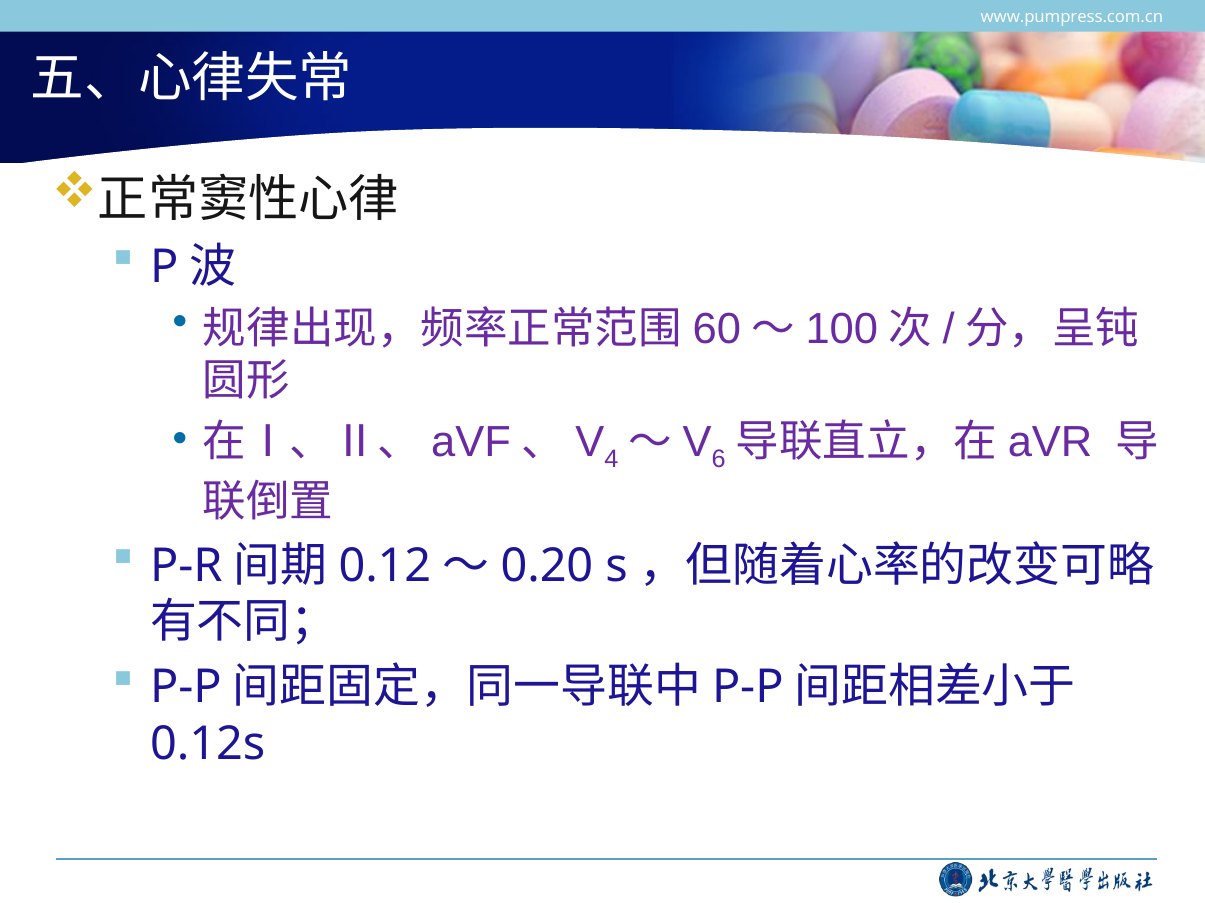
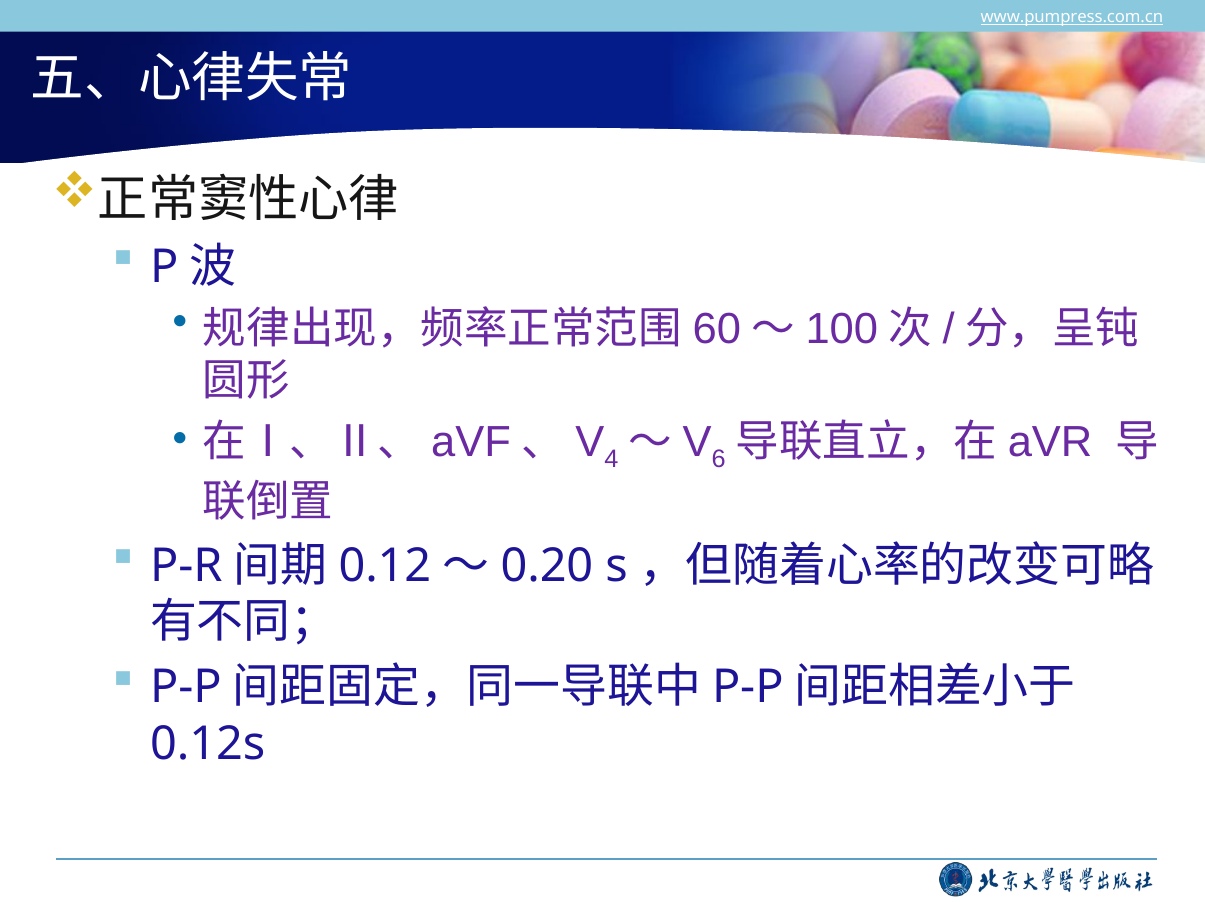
www.pumpress.com.cn underline: none -> present (1072, 17)
